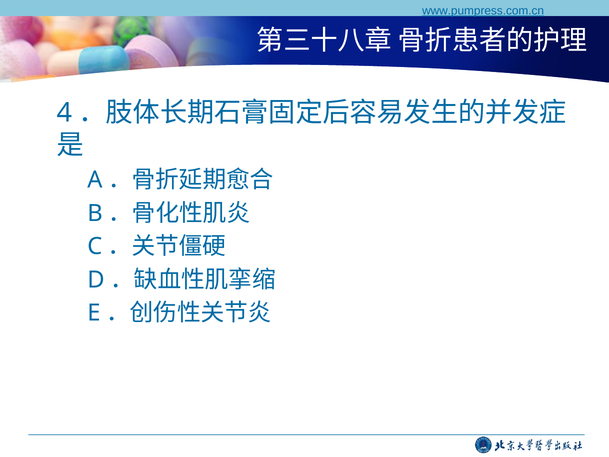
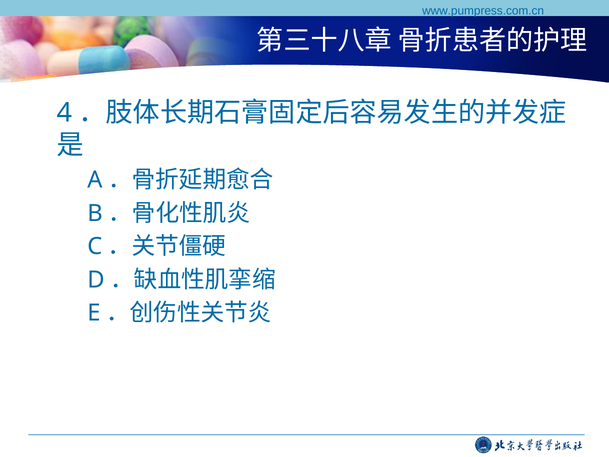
www.pumpress.com.cn underline: present -> none (483, 11)
